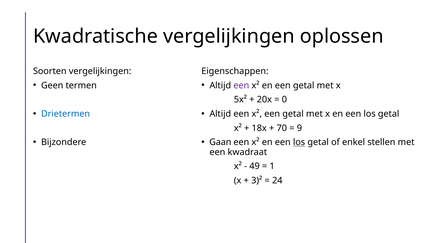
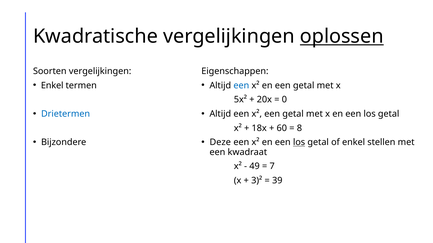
oplossen underline: none -> present (342, 36)
Geen: Geen -> Enkel (52, 86)
een colour: purple -> blue (241, 86)
70: 70 -> 60 (282, 128)
9: 9 -> 8 (299, 128)
Gaan: Gaan -> Deze (220, 143)
1: 1 -> 7 (272, 167)
24: 24 -> 39 (277, 181)
